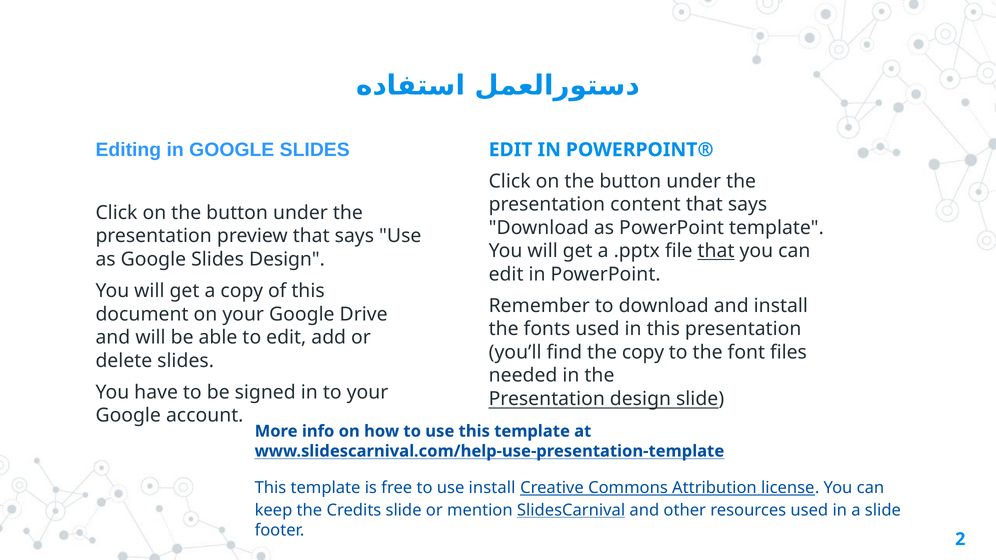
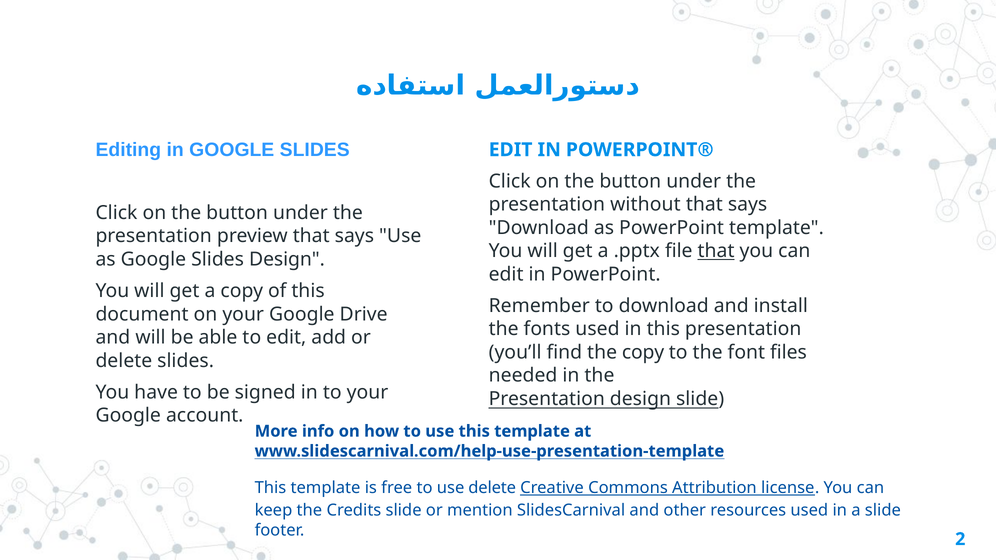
content: content -> without (645, 205)
use install: install -> delete (492, 488)
SlidesCarnival underline: present -> none (571, 510)
